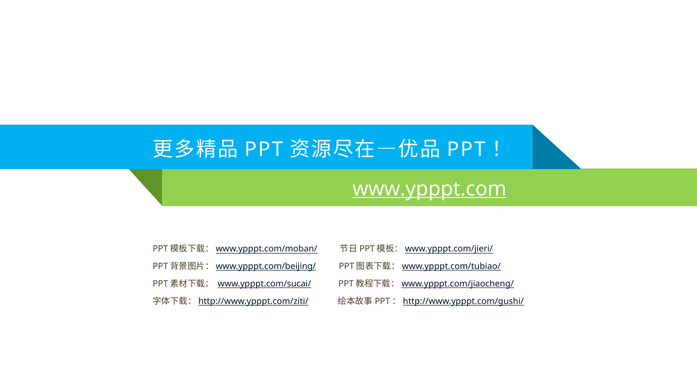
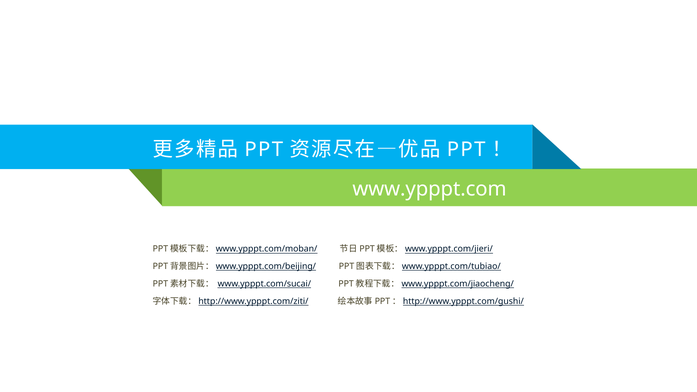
www.ypppt.com underline: present -> none (429, 189)
